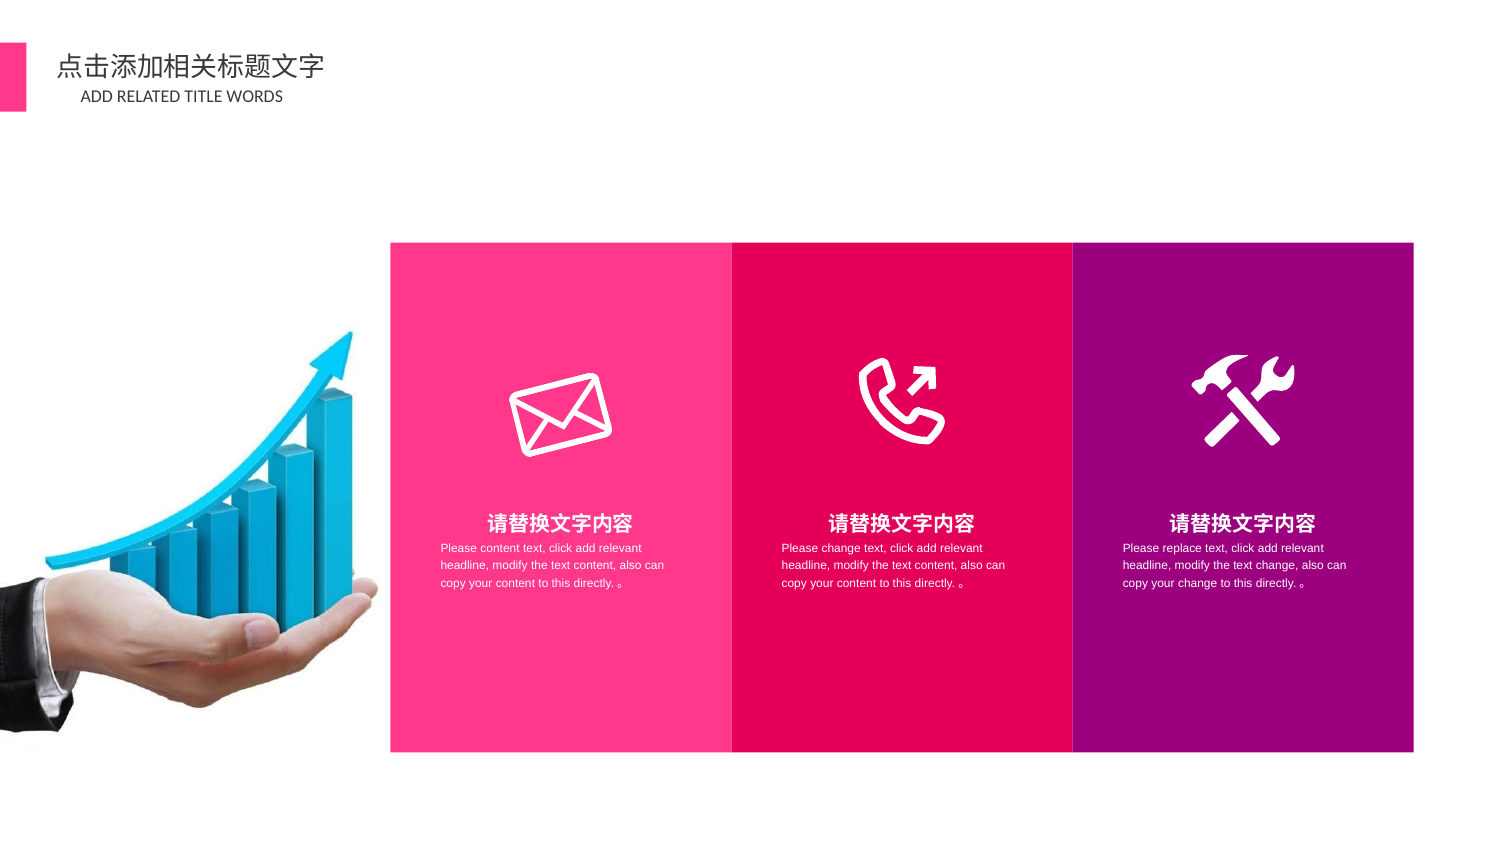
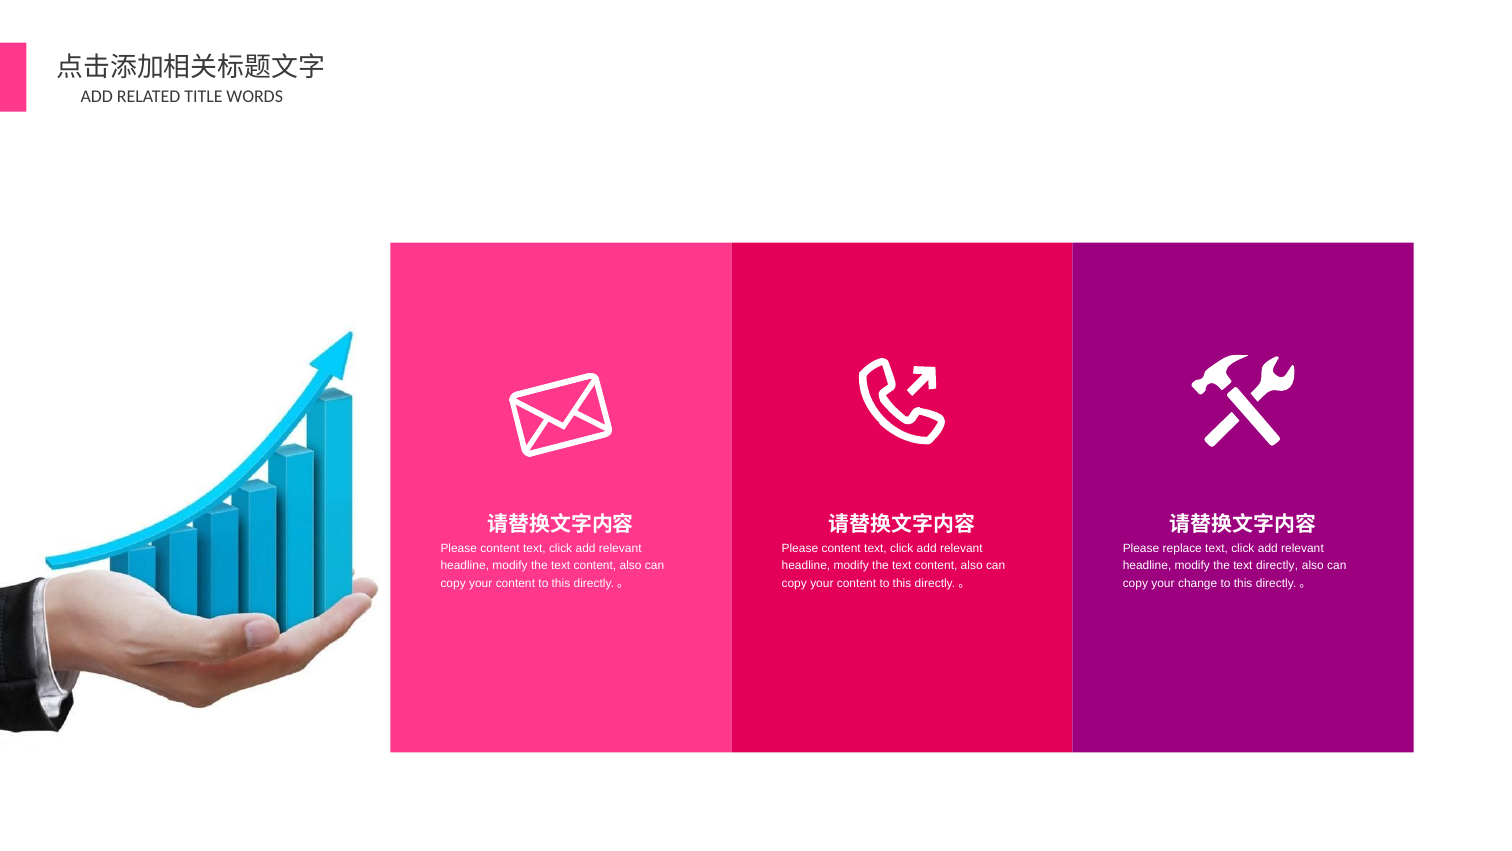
change: change -> content (841, 549)
text change: change -> directly (1277, 566)
